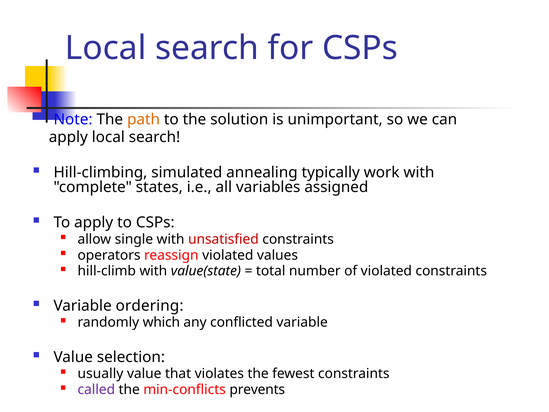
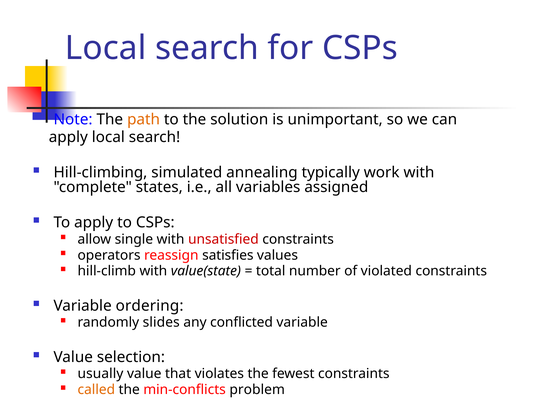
reassign violated: violated -> satisfies (228, 255)
which: which -> slides (161, 322)
called colour: purple -> orange (96, 389)
prevents: prevents -> problem (257, 389)
